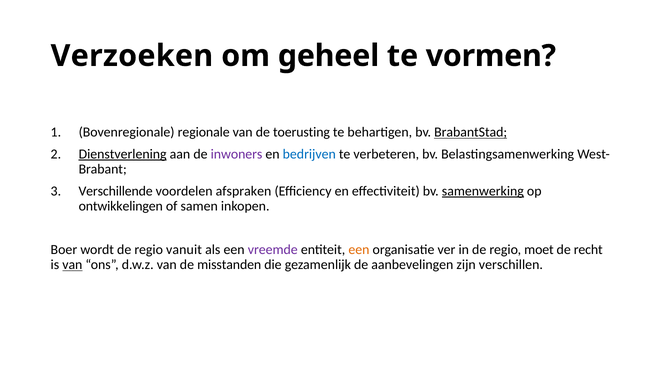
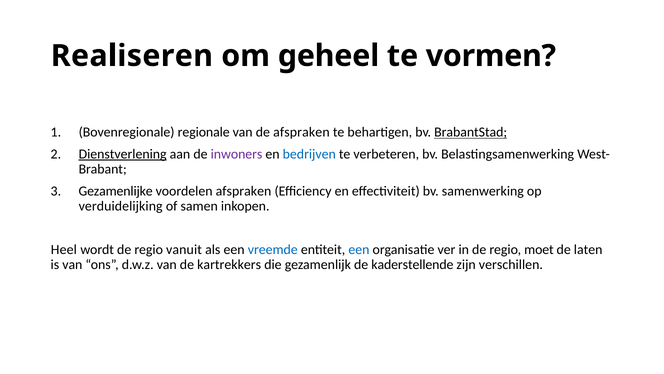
Verzoeken: Verzoeken -> Realiseren (132, 56)
de toerusting: toerusting -> afspraken (301, 132)
Verschillende: Verschillende -> Gezamenlijke (116, 191)
samenwerking underline: present -> none (483, 191)
ontwikkelingen: ontwikkelingen -> verduidelijking (121, 206)
Boer: Boer -> Heel (64, 250)
vreemde colour: purple -> blue (273, 250)
een colour: orange -> blue (359, 250)
recht: recht -> laten (588, 250)
van underline: present -> none (72, 264)
misstanden: misstanden -> kartrekkers (229, 264)
aanbevelingen: aanbevelingen -> kaderstellende (412, 264)
